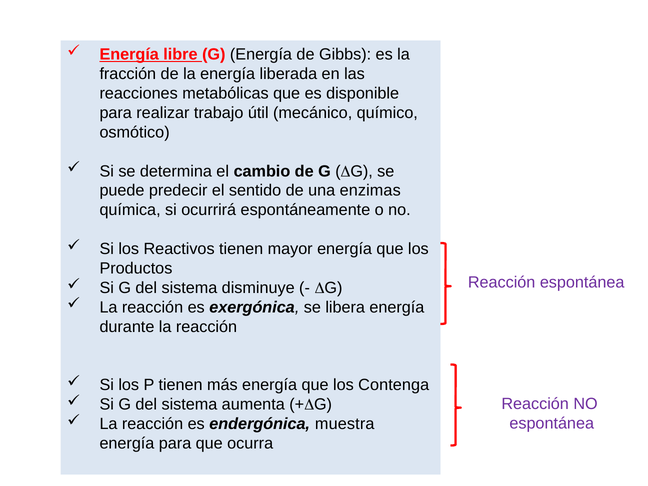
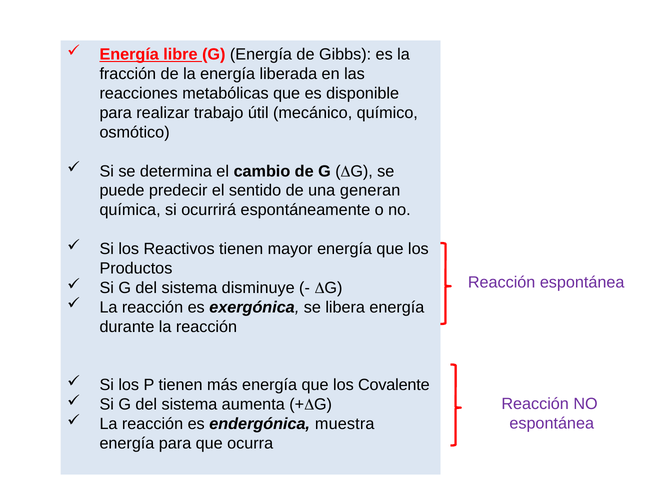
enzimas: enzimas -> generan (370, 191)
Contenga: Contenga -> Covalente (394, 385)
